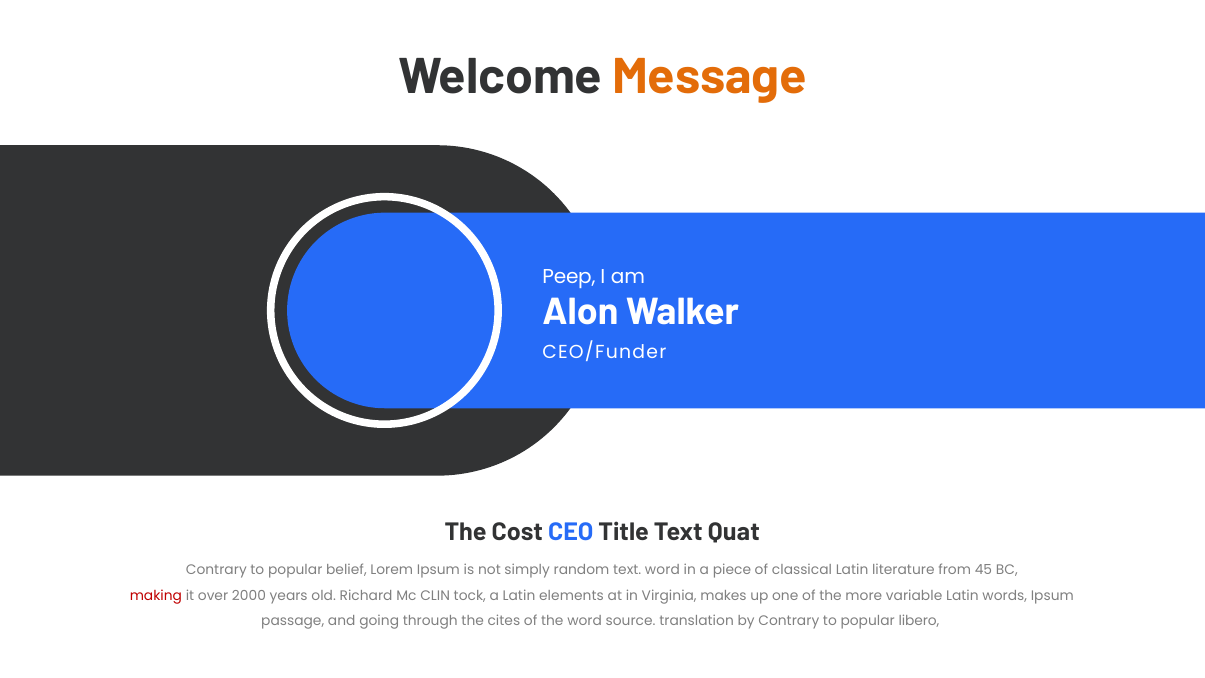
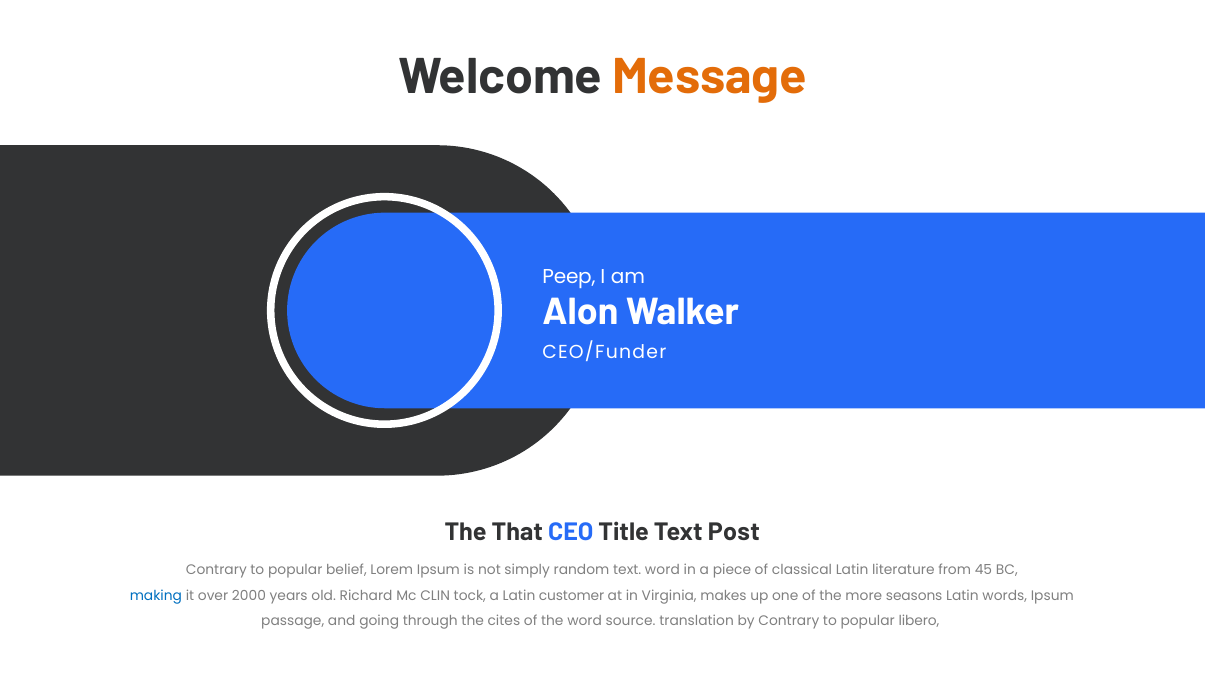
Cost: Cost -> That (517, 532)
Quat: Quat -> Post (734, 532)
making colour: red -> blue (156, 595)
elements: elements -> customer (572, 595)
variable: variable -> seasons (914, 595)
